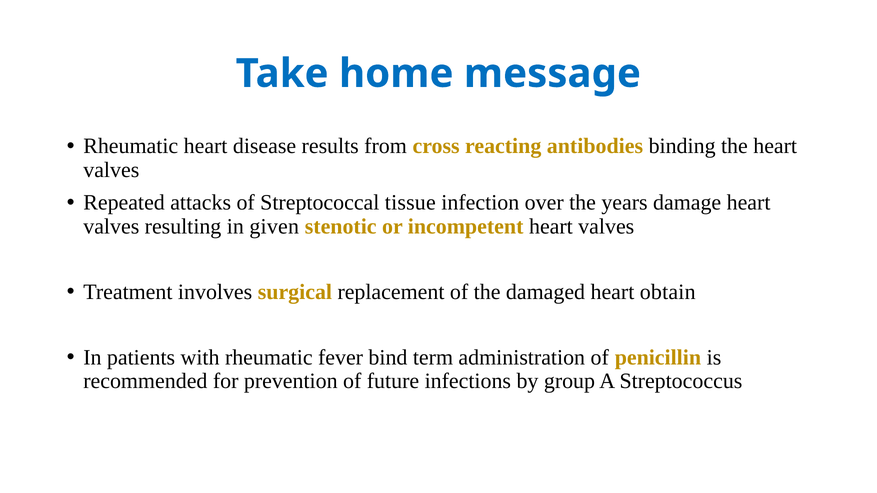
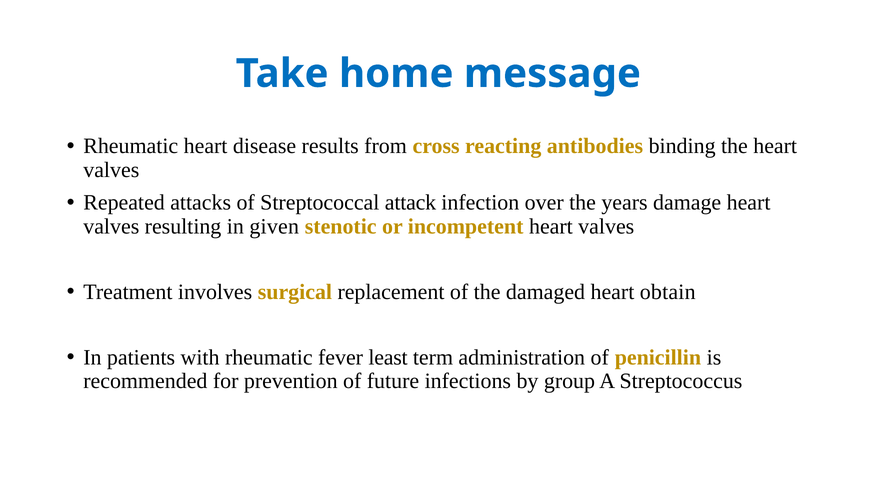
tissue: tissue -> attack (410, 203)
bind: bind -> least (388, 358)
